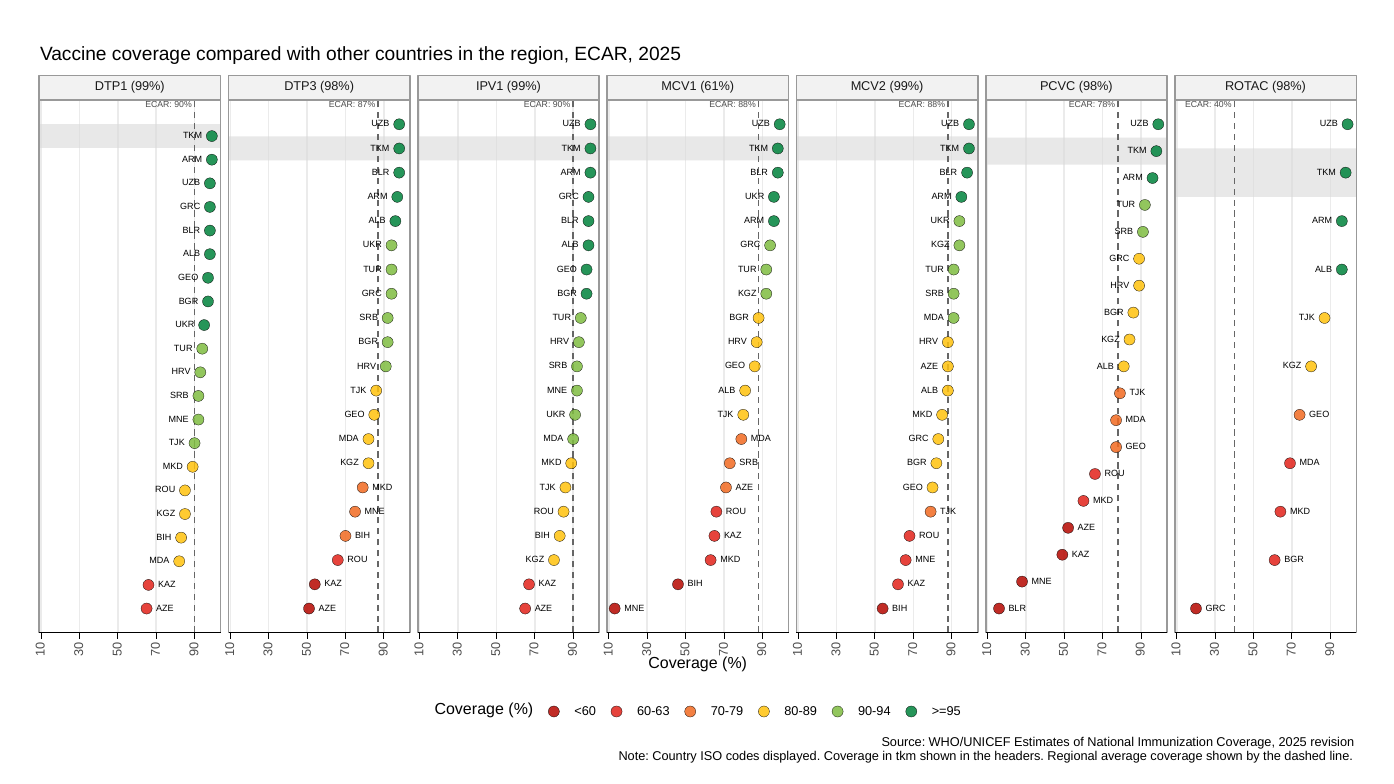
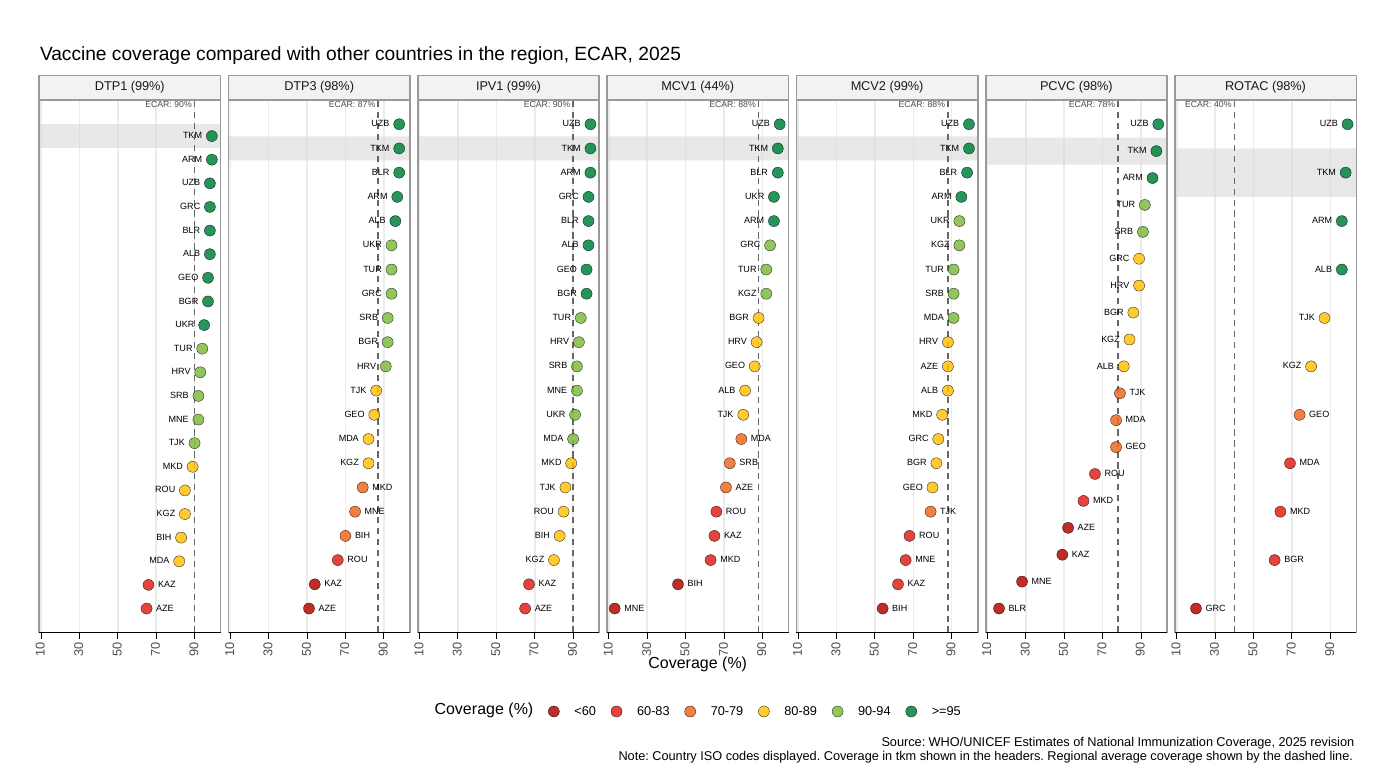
61%: 61% -> 44% (717, 86)
60-63: 60-63 -> 60-83 (653, 711)
